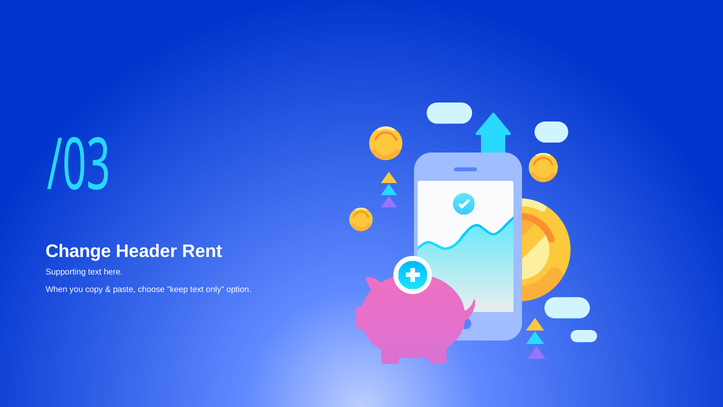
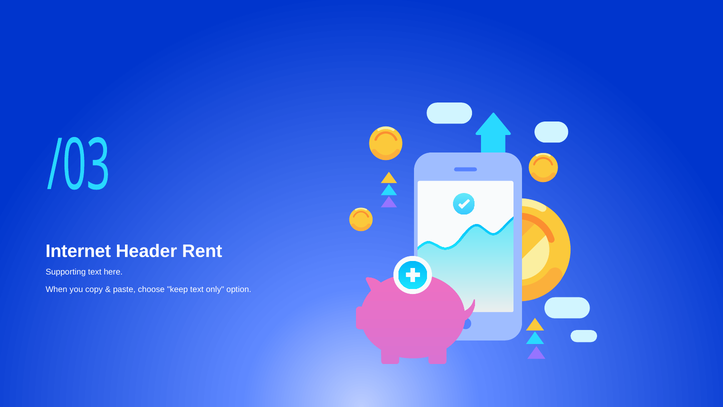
Change: Change -> Internet (78, 251)
